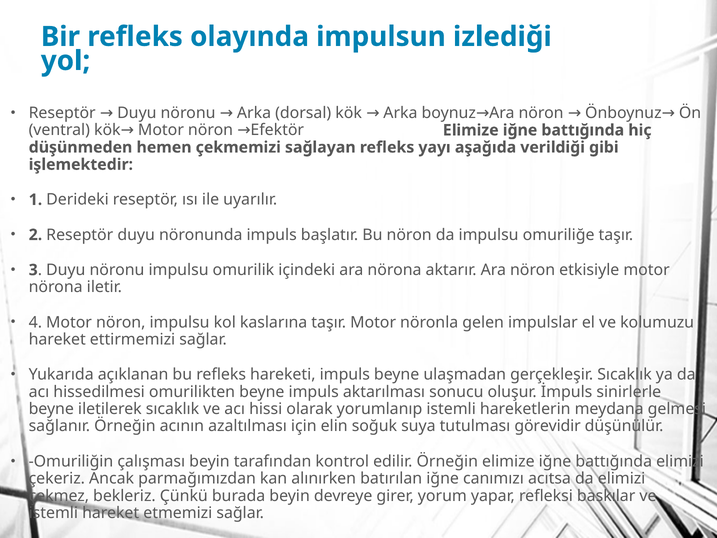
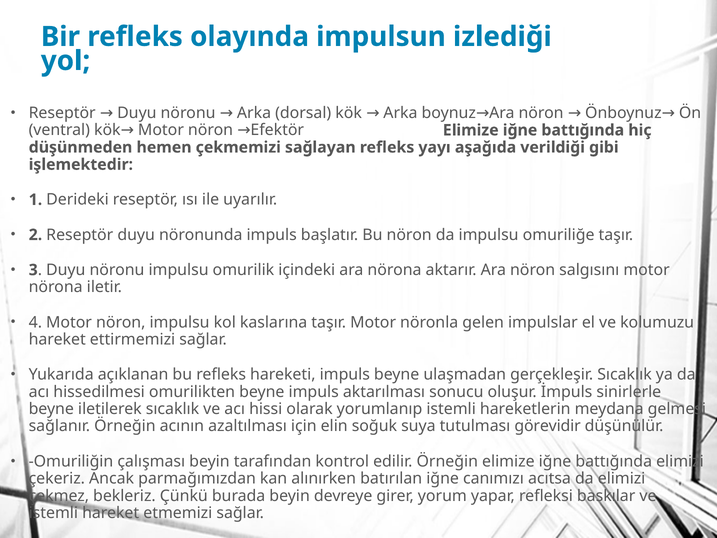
etkisiyle: etkisiyle -> salgısını (589, 270)
